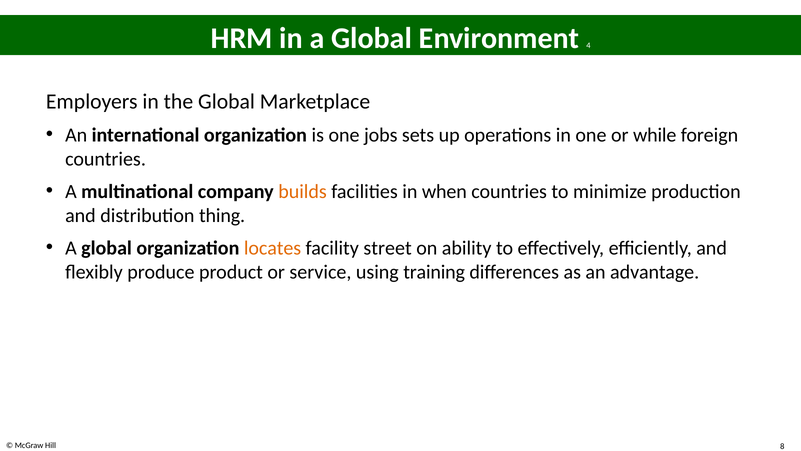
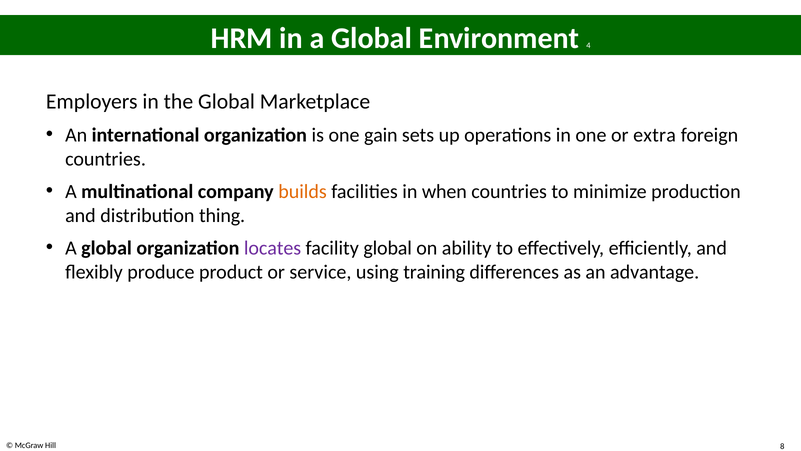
jobs: jobs -> gain (381, 135)
while: while -> extra (655, 135)
locates colour: orange -> purple (273, 248)
facility street: street -> global (388, 248)
